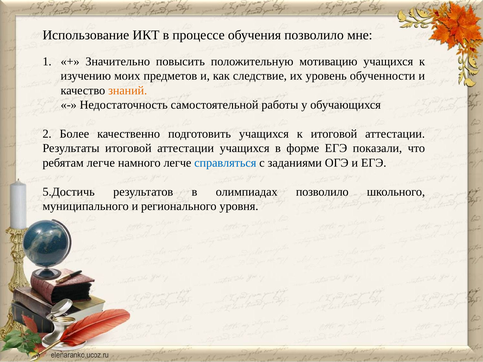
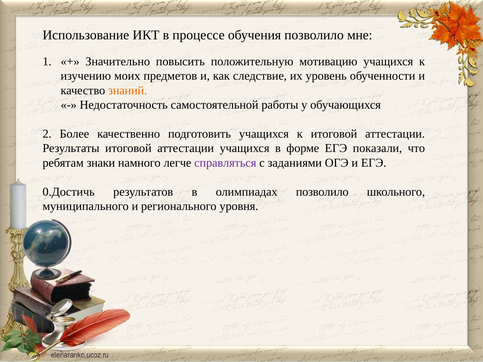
ребятам легче: легче -> знаки (101, 163)
справляться colour: blue -> purple (225, 163)
5.Достичь: 5.Достичь -> 0.Достичь (69, 192)
